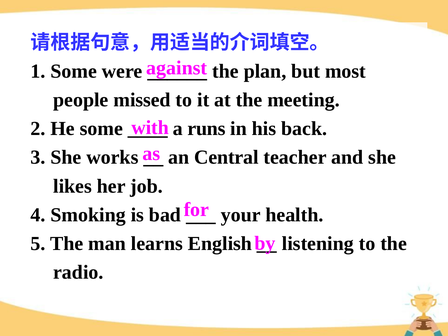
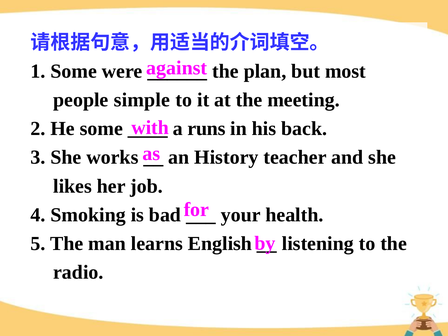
missed: missed -> simple (142, 100)
Central: Central -> History (226, 157)
